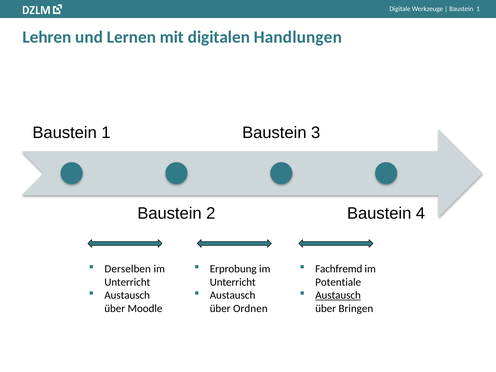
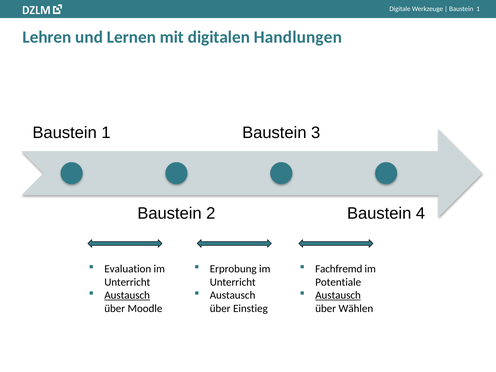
Derselben: Derselben -> Evaluation (128, 269)
Austausch underline: none -> present (127, 295)
Ordnen: Ordnen -> Einstieg (250, 309)
Bringen: Bringen -> Wählen (356, 309)
